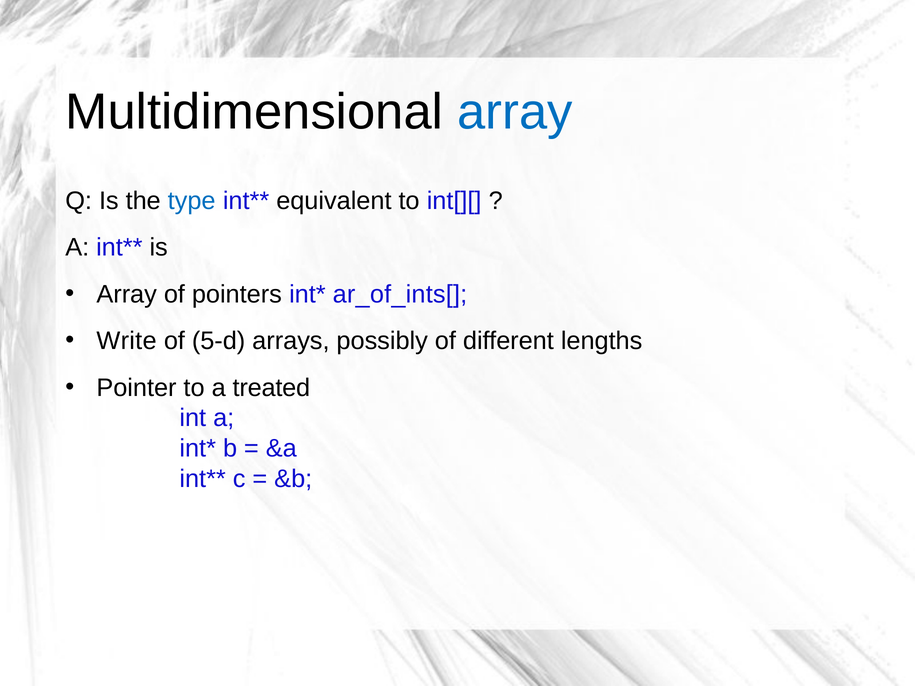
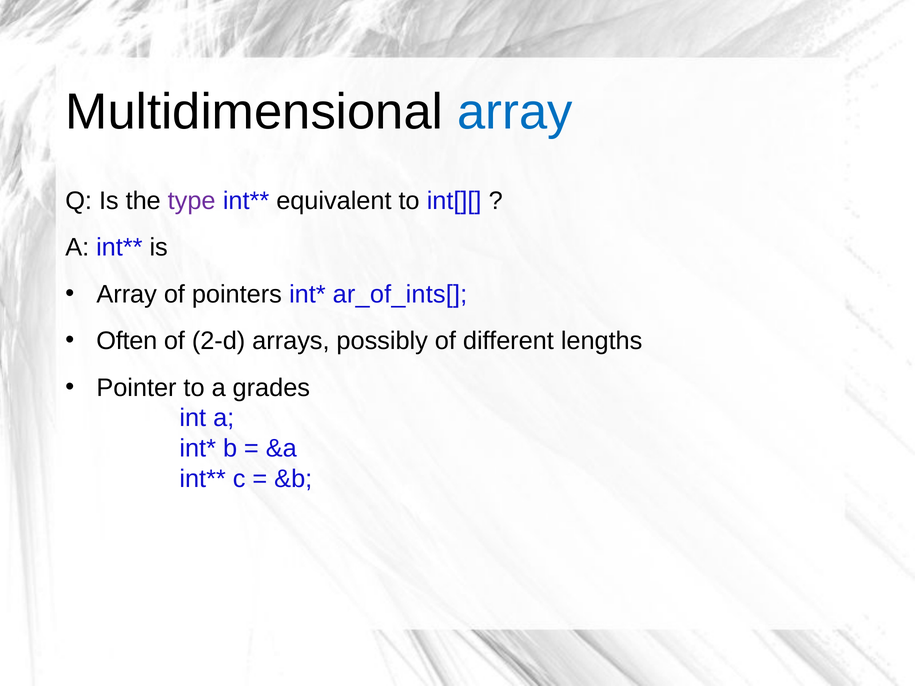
type colour: blue -> purple (192, 201)
Write: Write -> Often (127, 341)
5-d: 5-d -> 2-d (219, 341)
treated: treated -> grades (271, 388)
